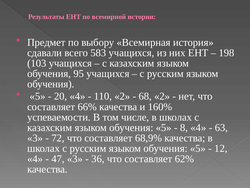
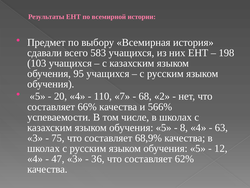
110 2: 2 -> 7 (122, 96)
160%: 160% -> 566% (160, 106)
72: 72 -> 75 (58, 138)
